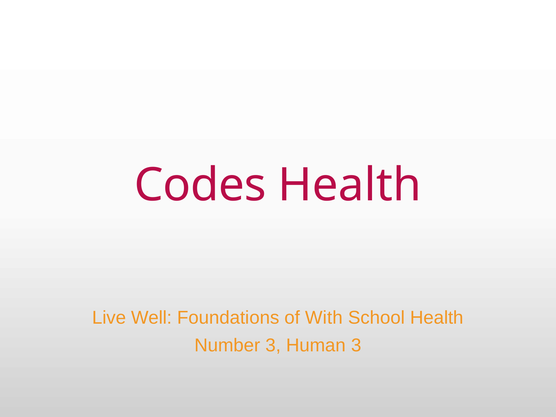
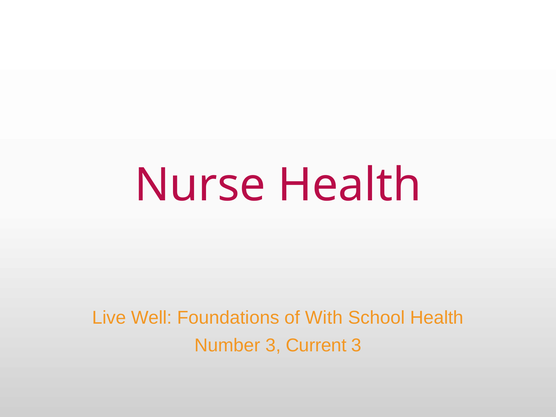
Codes: Codes -> Nurse (200, 185)
Human: Human -> Current (316, 345)
